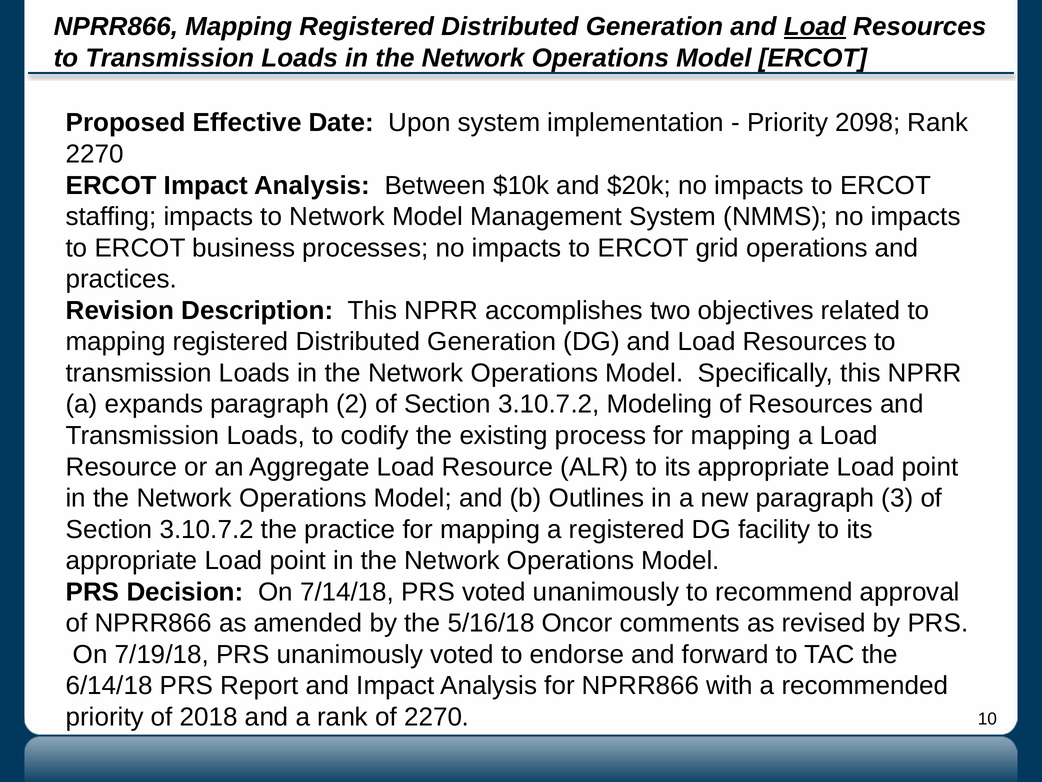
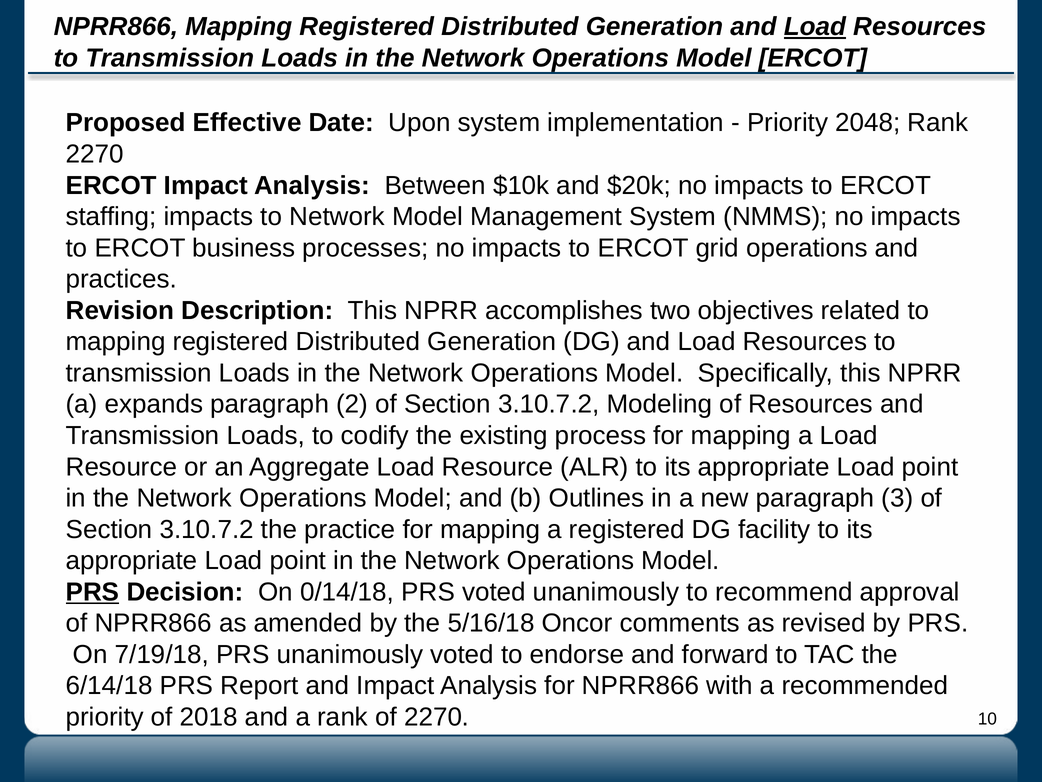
2098: 2098 -> 2048 (868, 123)
PRS underline: none -> present (93, 592)
7/14/18: 7/14/18 -> 0/14/18 (347, 592)
